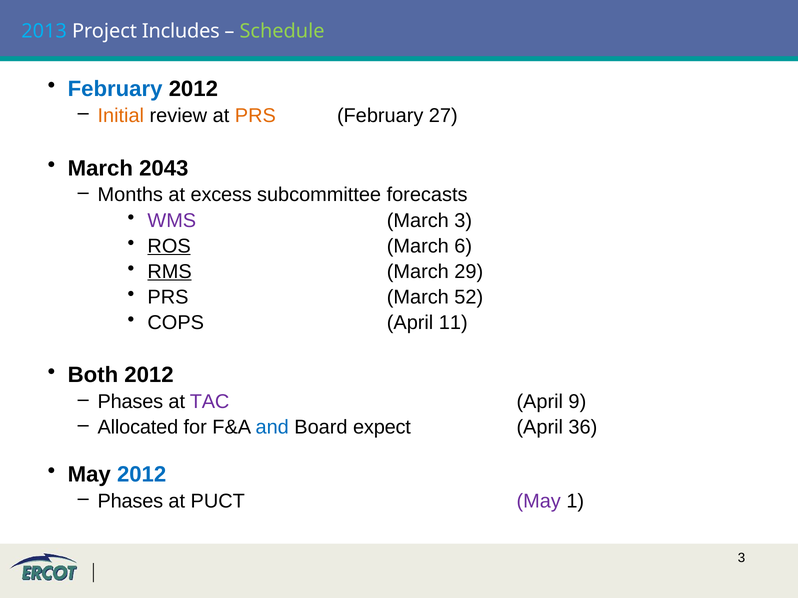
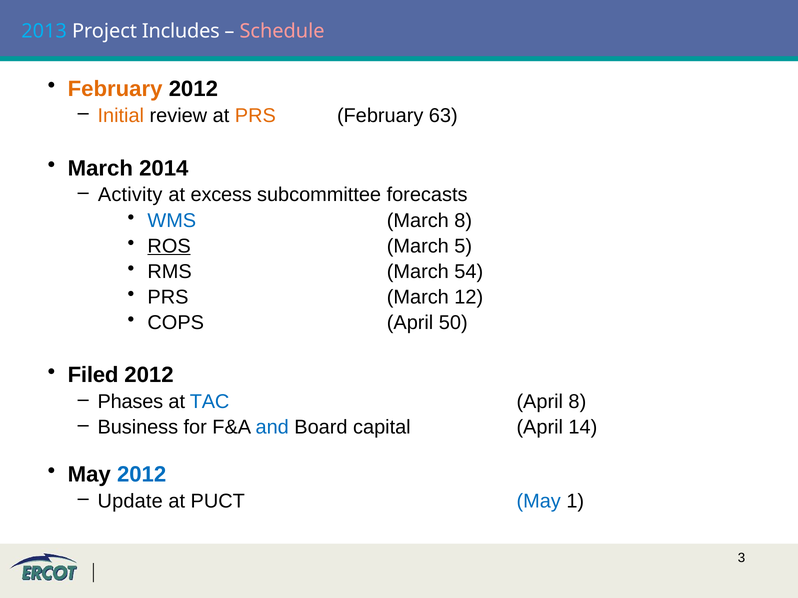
Schedule colour: light green -> pink (282, 31)
February colour: blue -> orange (115, 89)
27: 27 -> 63 (443, 116)
2043: 2043 -> 2014 (164, 168)
Months: Months -> Activity (130, 195)
WMS colour: purple -> blue (172, 221)
March 3: 3 -> 8 (463, 221)
6: 6 -> 5 (463, 246)
RMS underline: present -> none (170, 272)
29: 29 -> 54 (469, 272)
52: 52 -> 12 (469, 297)
11: 11 -> 50 (453, 323)
Both: Both -> Filed (93, 375)
TAC colour: purple -> blue (210, 402)
April 9: 9 -> 8 (577, 402)
Allocated: Allocated -> Business (138, 428)
expect: expect -> capital (382, 428)
36: 36 -> 14 (583, 428)
Phases: Phases -> Update (130, 502)
May colour: purple -> blue (539, 502)
